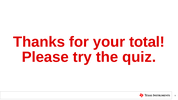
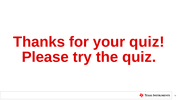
your total: total -> quiz (147, 42)
